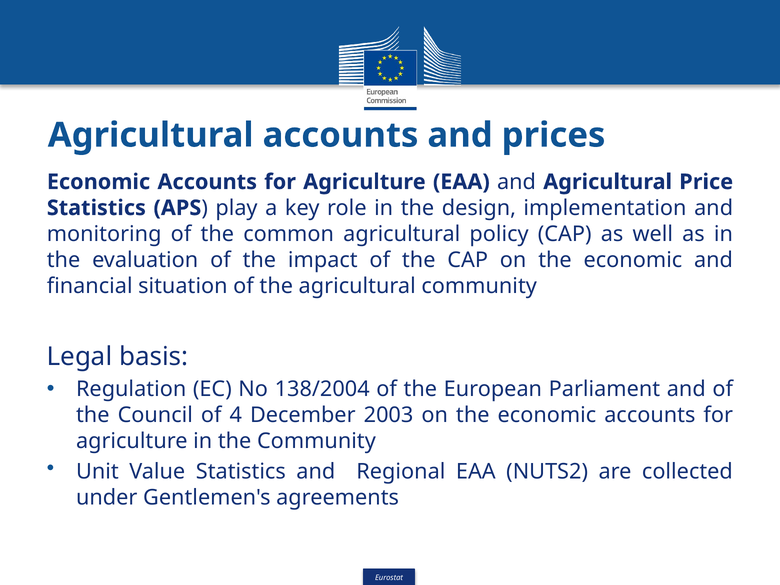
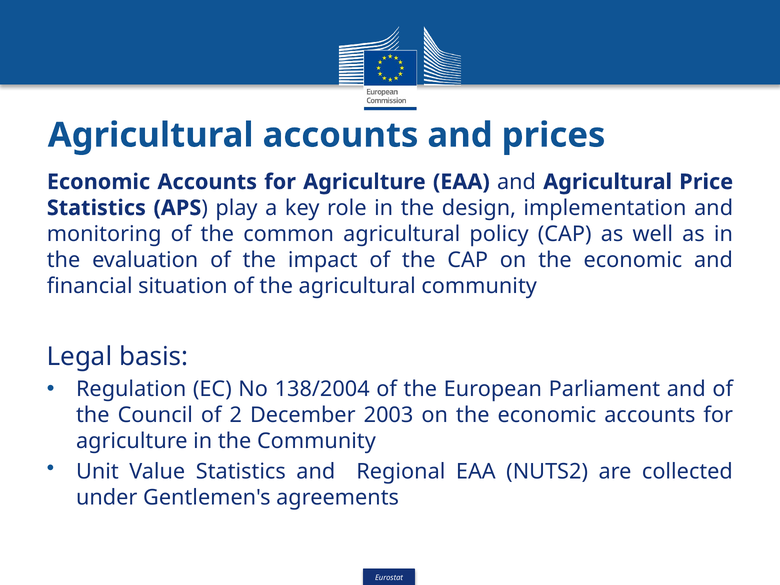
4: 4 -> 2 (236, 415)
